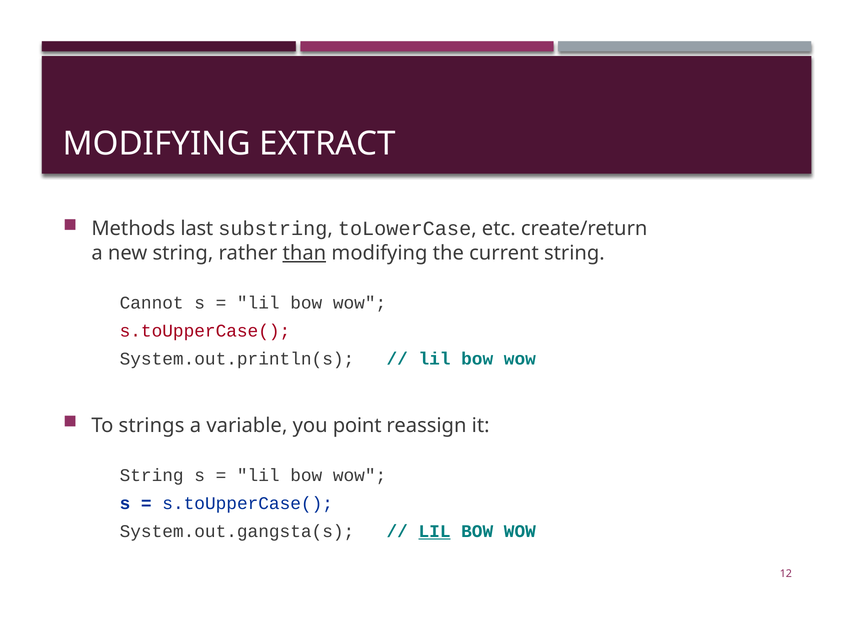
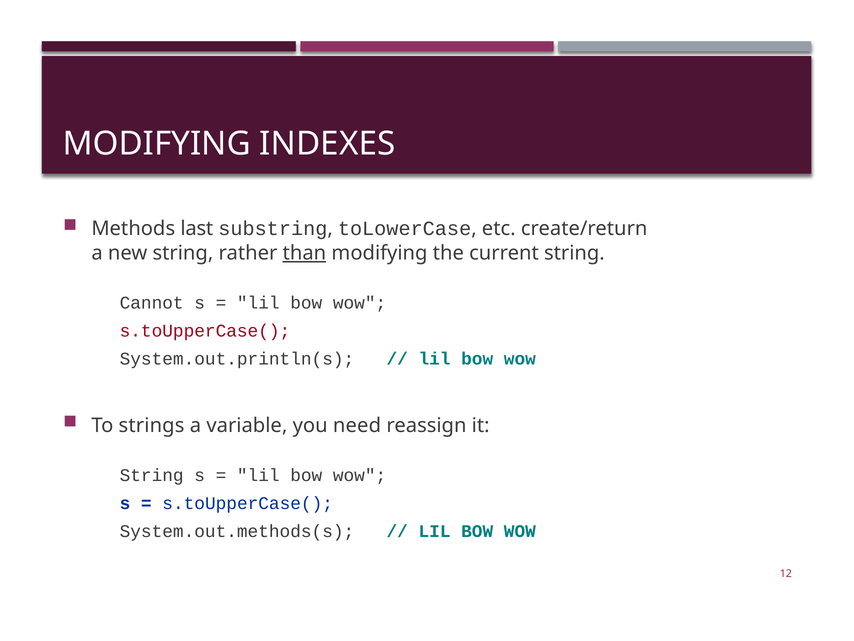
EXTRACT: EXTRACT -> INDEXES (327, 143)
point: point -> need (357, 425)
System.out.gangsta(s: System.out.gangsta(s -> System.out.methods(s (237, 531)
LIL underline: present -> none (435, 531)
